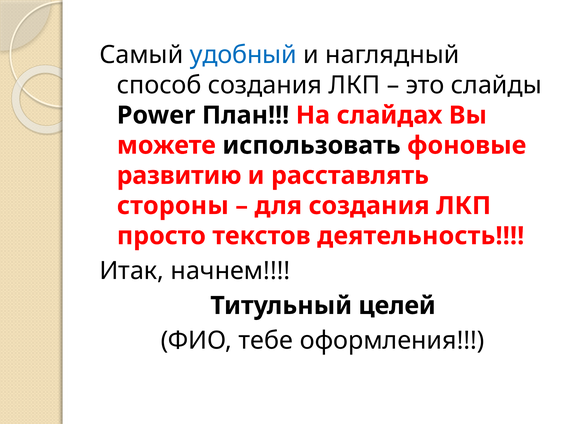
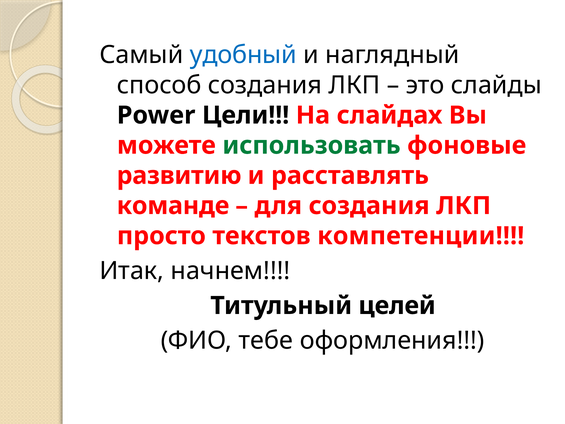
План: План -> Цели (246, 115)
использовать colour: black -> green (311, 145)
стороны: стороны -> команде (173, 206)
деятельность: деятельность -> компетенции (421, 236)
